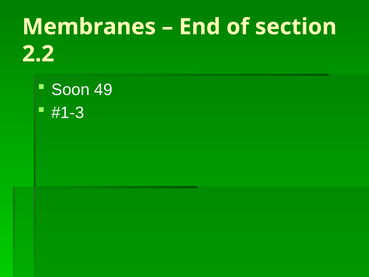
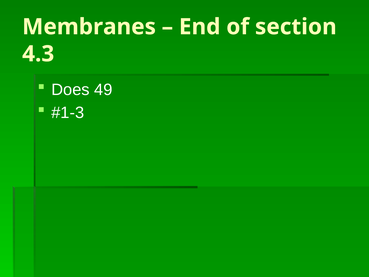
2.2: 2.2 -> 4.3 (38, 54)
Soon: Soon -> Does (71, 90)
